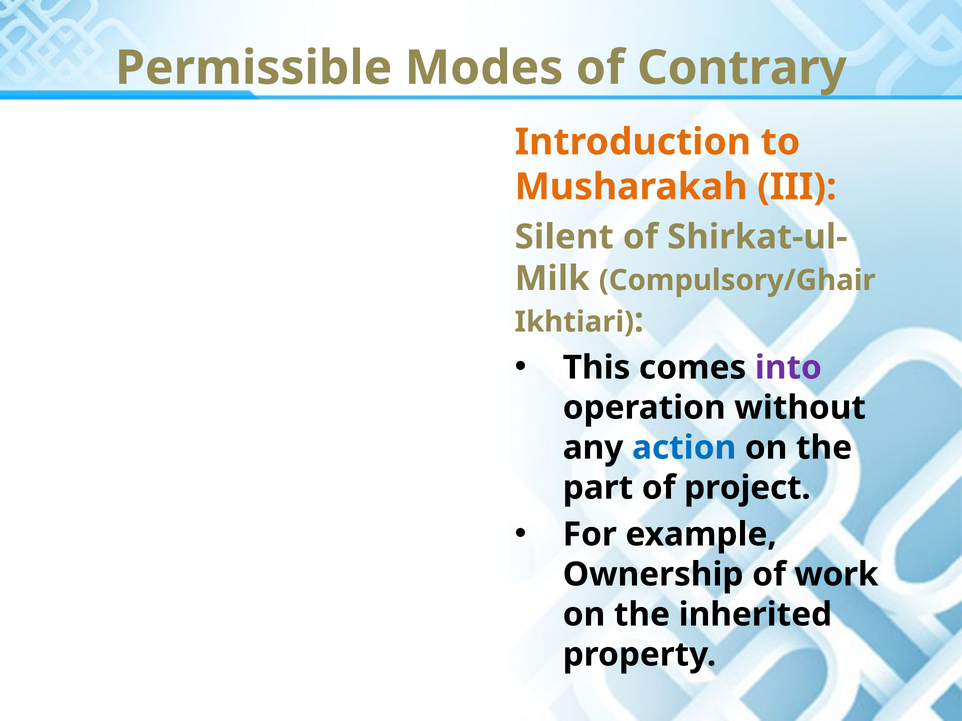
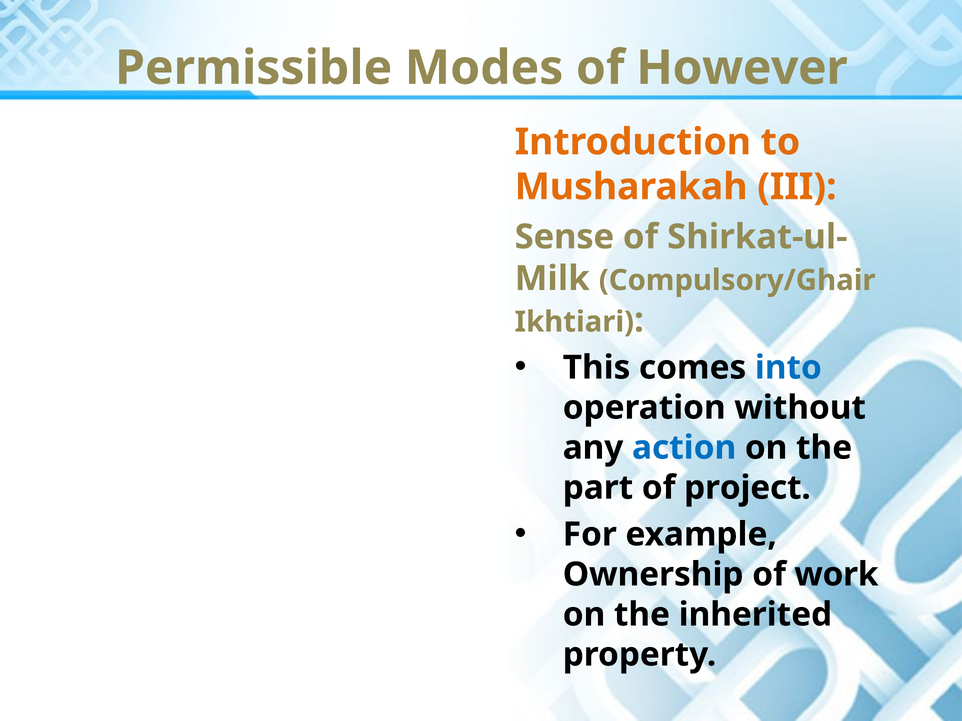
Contrary: Contrary -> However (742, 68)
Silent: Silent -> Sense (564, 237)
into colour: purple -> blue (788, 368)
